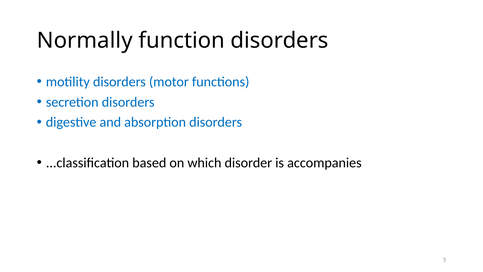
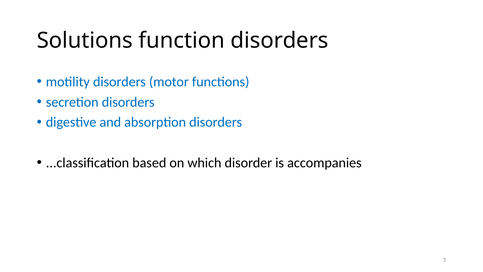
Normally: Normally -> Solutions (85, 41)
